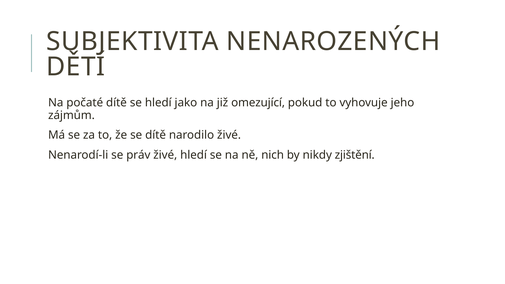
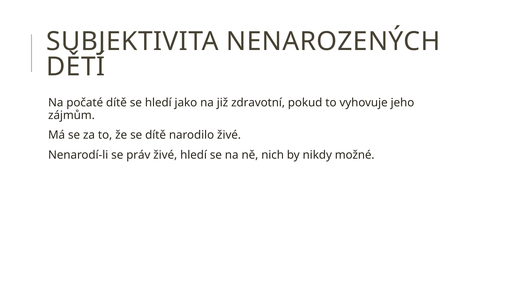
omezující: omezující -> zdravotní (258, 103)
zjištění: zjištění -> možné (355, 155)
